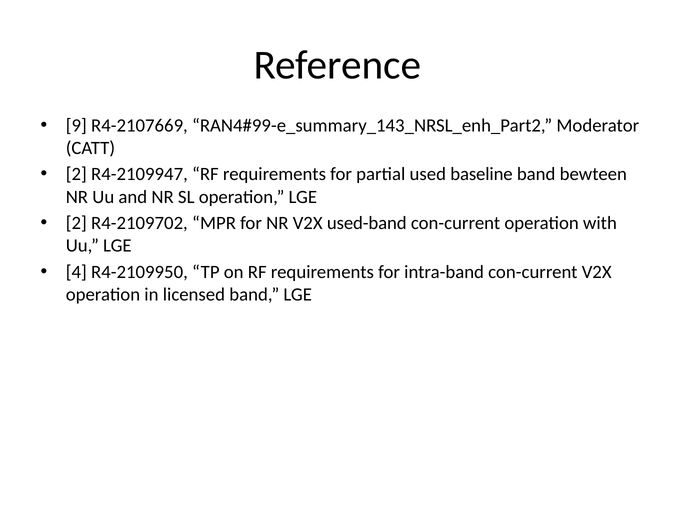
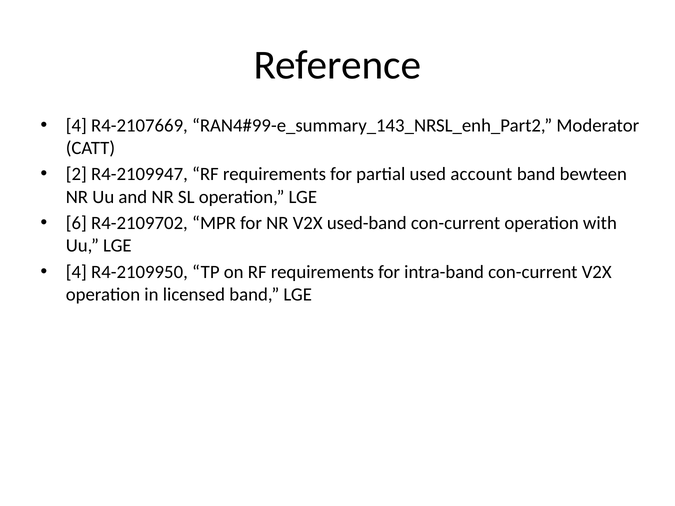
9: 9 -> 4 (76, 126)
baseline: baseline -> account (481, 174)
2: 2 -> 6 (76, 223)
